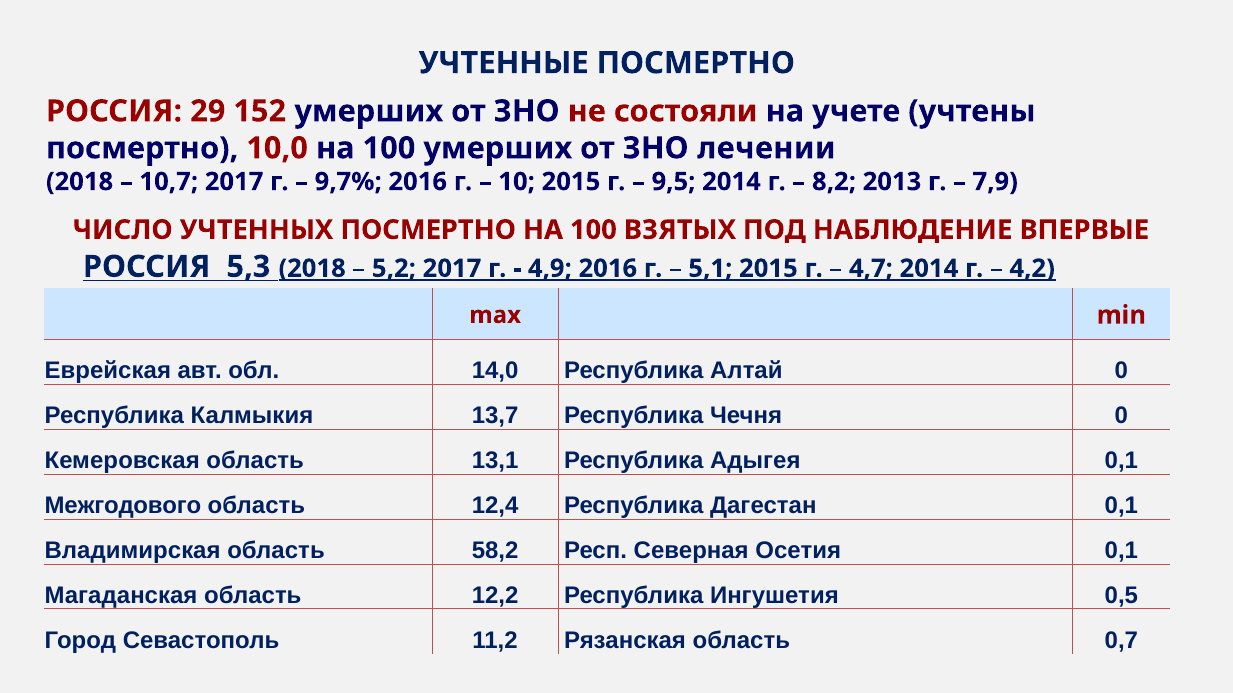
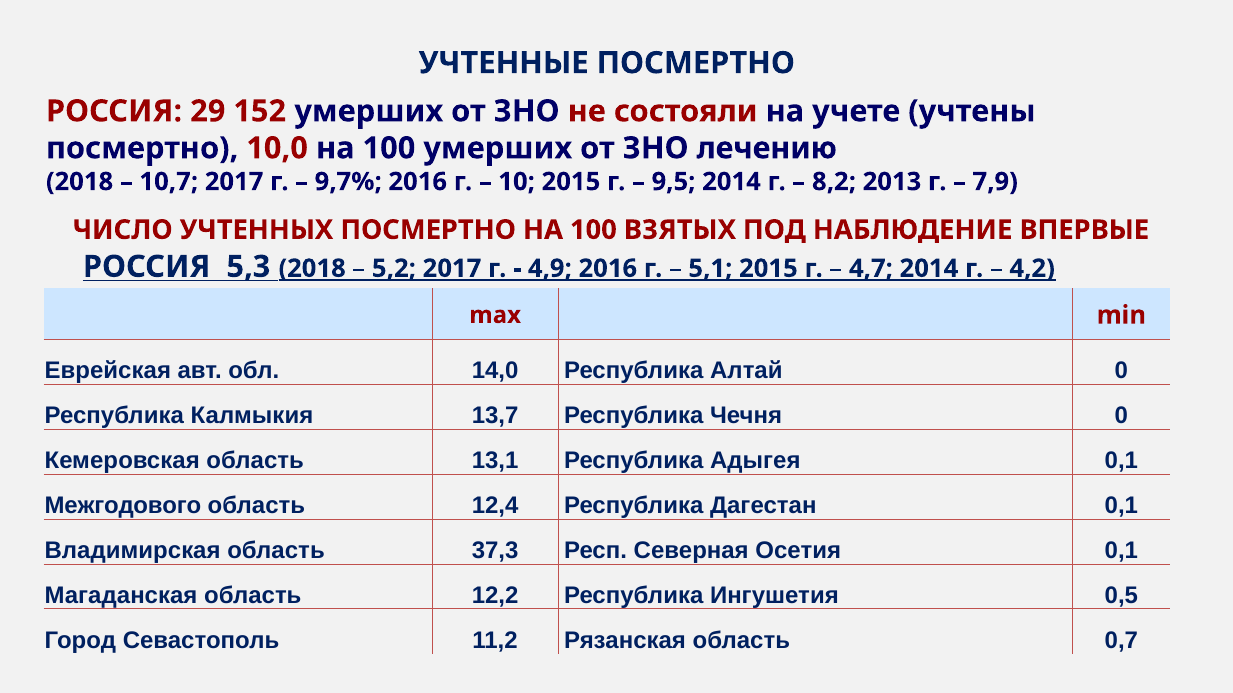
лечении: лечении -> лечению (767, 148)
58,2: 58,2 -> 37,3 (495, 551)
